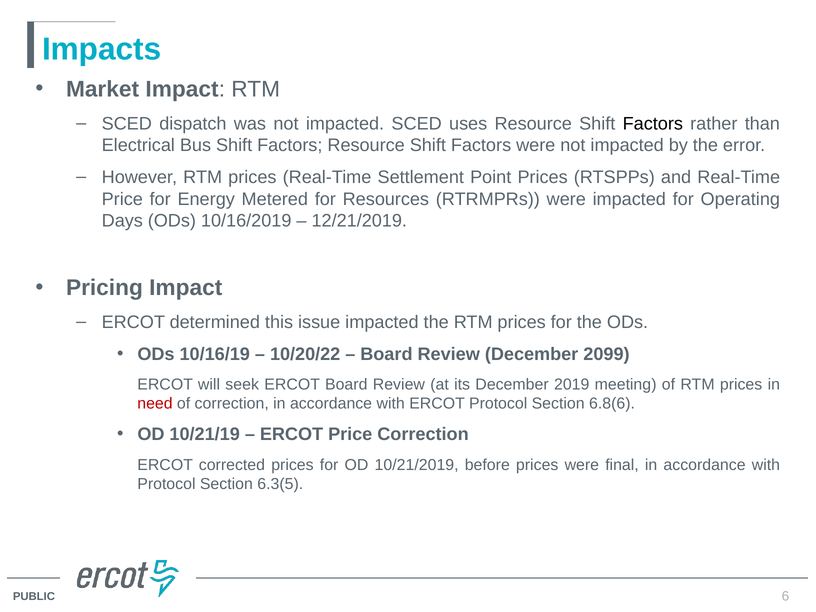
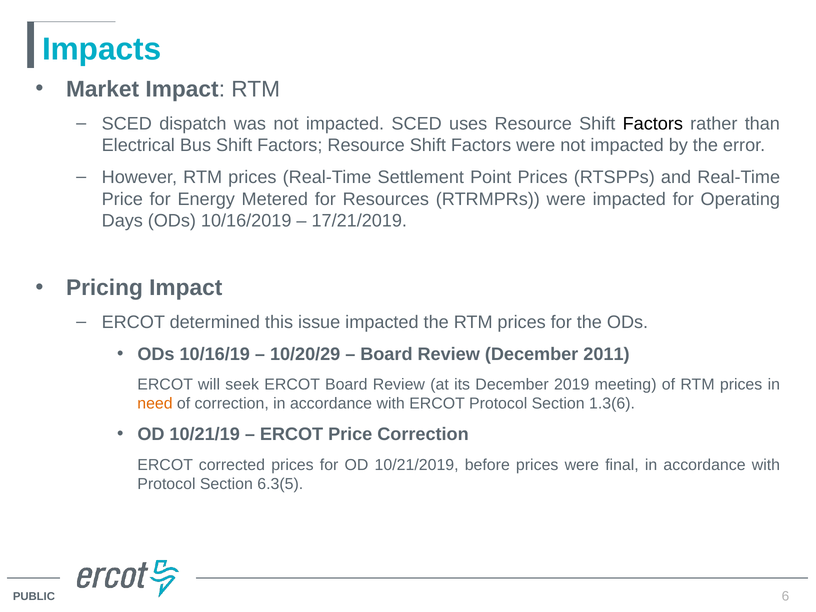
12/21/2019: 12/21/2019 -> 17/21/2019 (359, 221)
10/20/22: 10/20/22 -> 10/20/29 (305, 354)
2099: 2099 -> 2011 (606, 354)
need colour: red -> orange (155, 404)
6.8(6: 6.8(6 -> 1.3(6 (612, 404)
